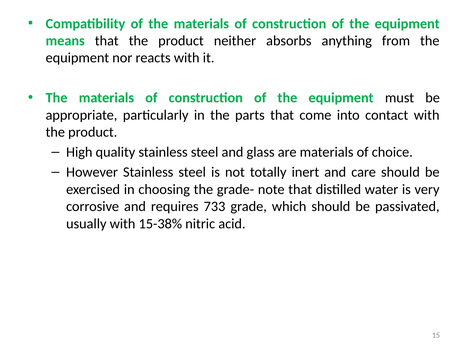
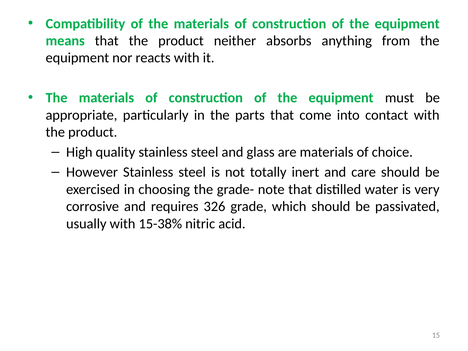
733: 733 -> 326 (214, 207)
